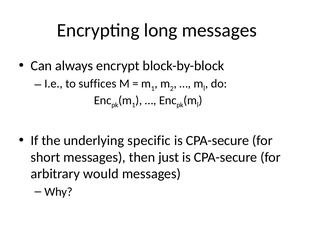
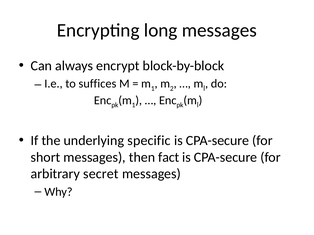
just: just -> fact (169, 158)
would: would -> secret (101, 174)
